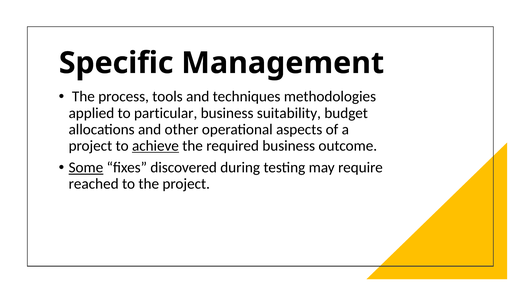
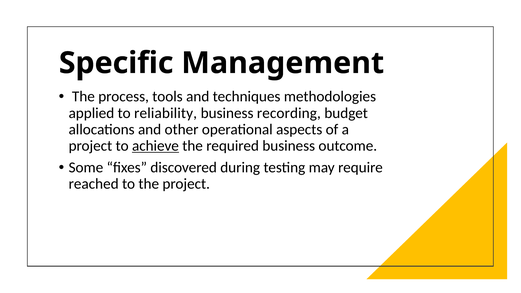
particular: particular -> reliability (166, 113)
suitability: suitability -> recording (289, 113)
Some underline: present -> none (86, 168)
